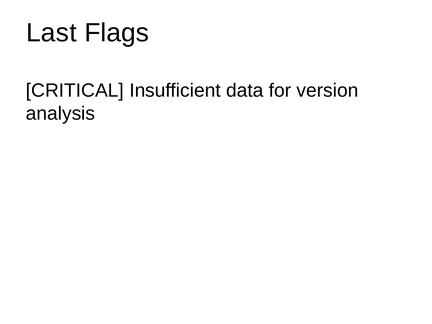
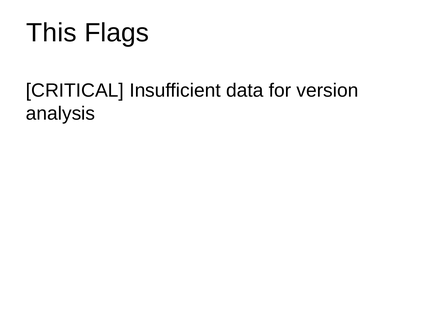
Last: Last -> This (51, 33)
